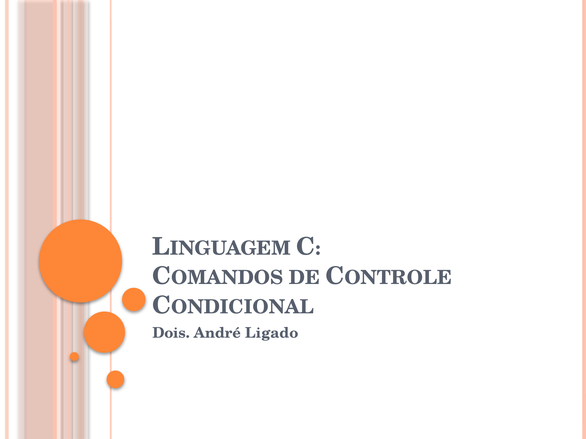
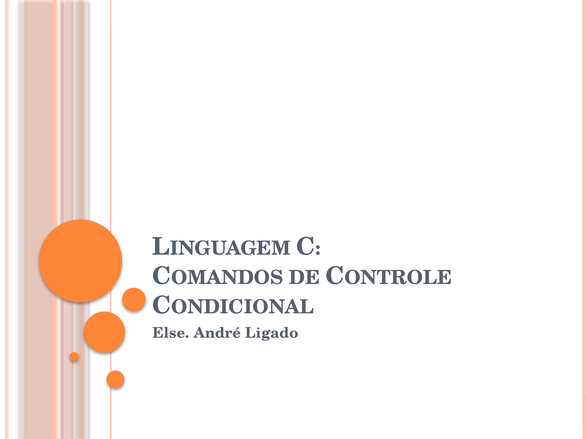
Dois: Dois -> Else (171, 333)
